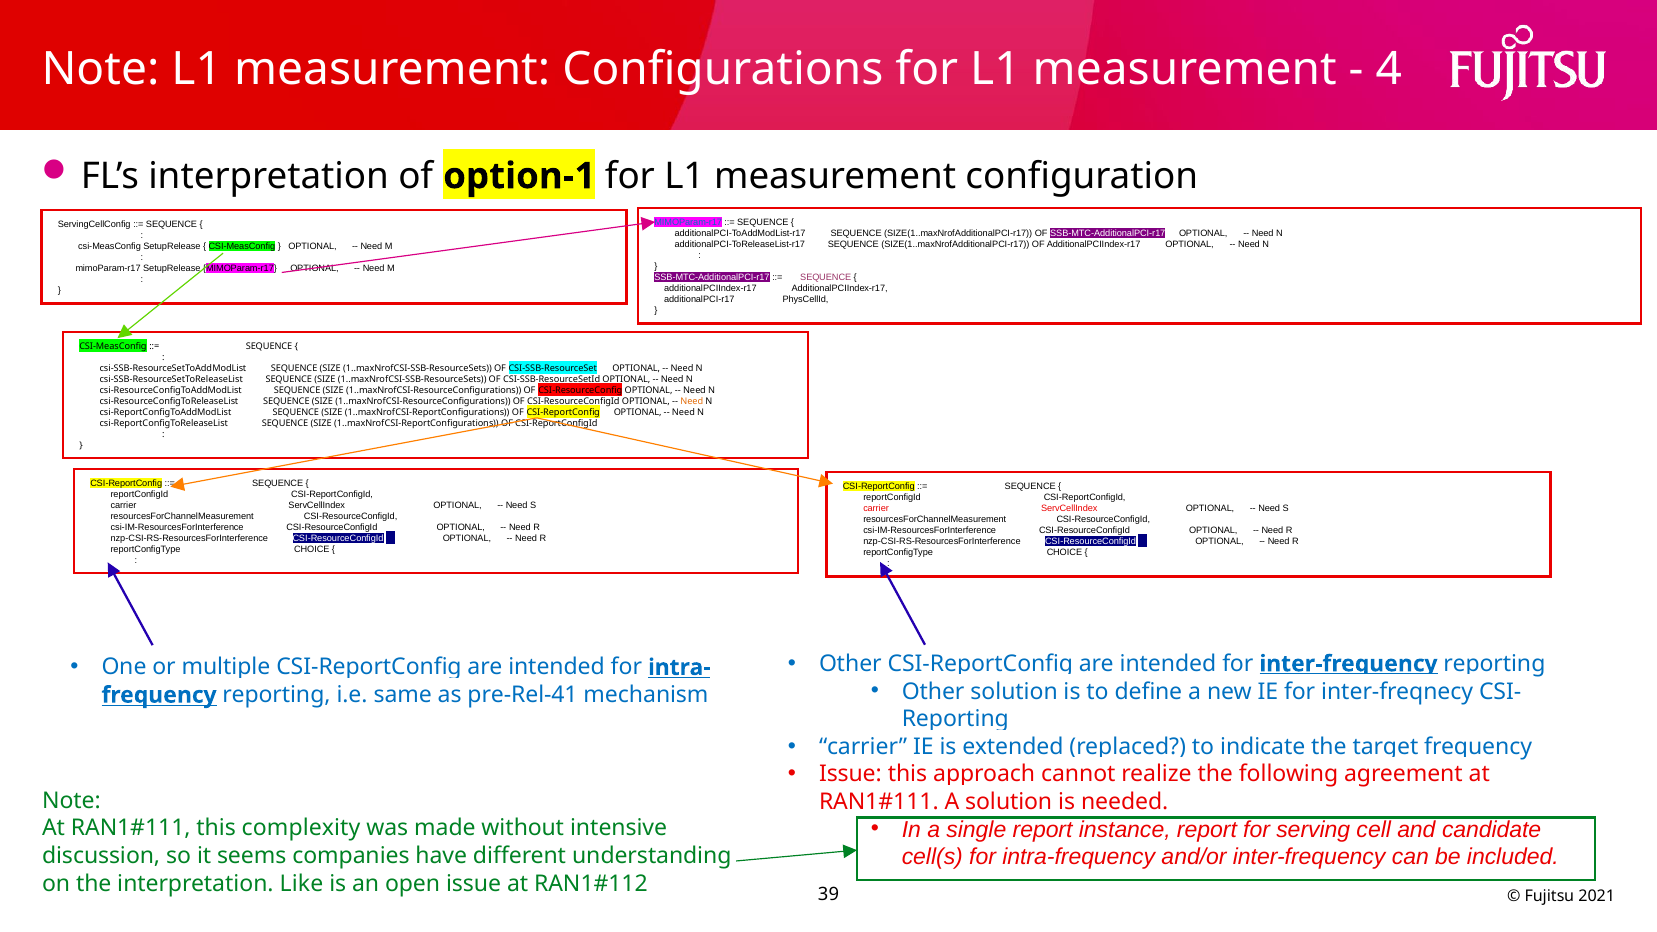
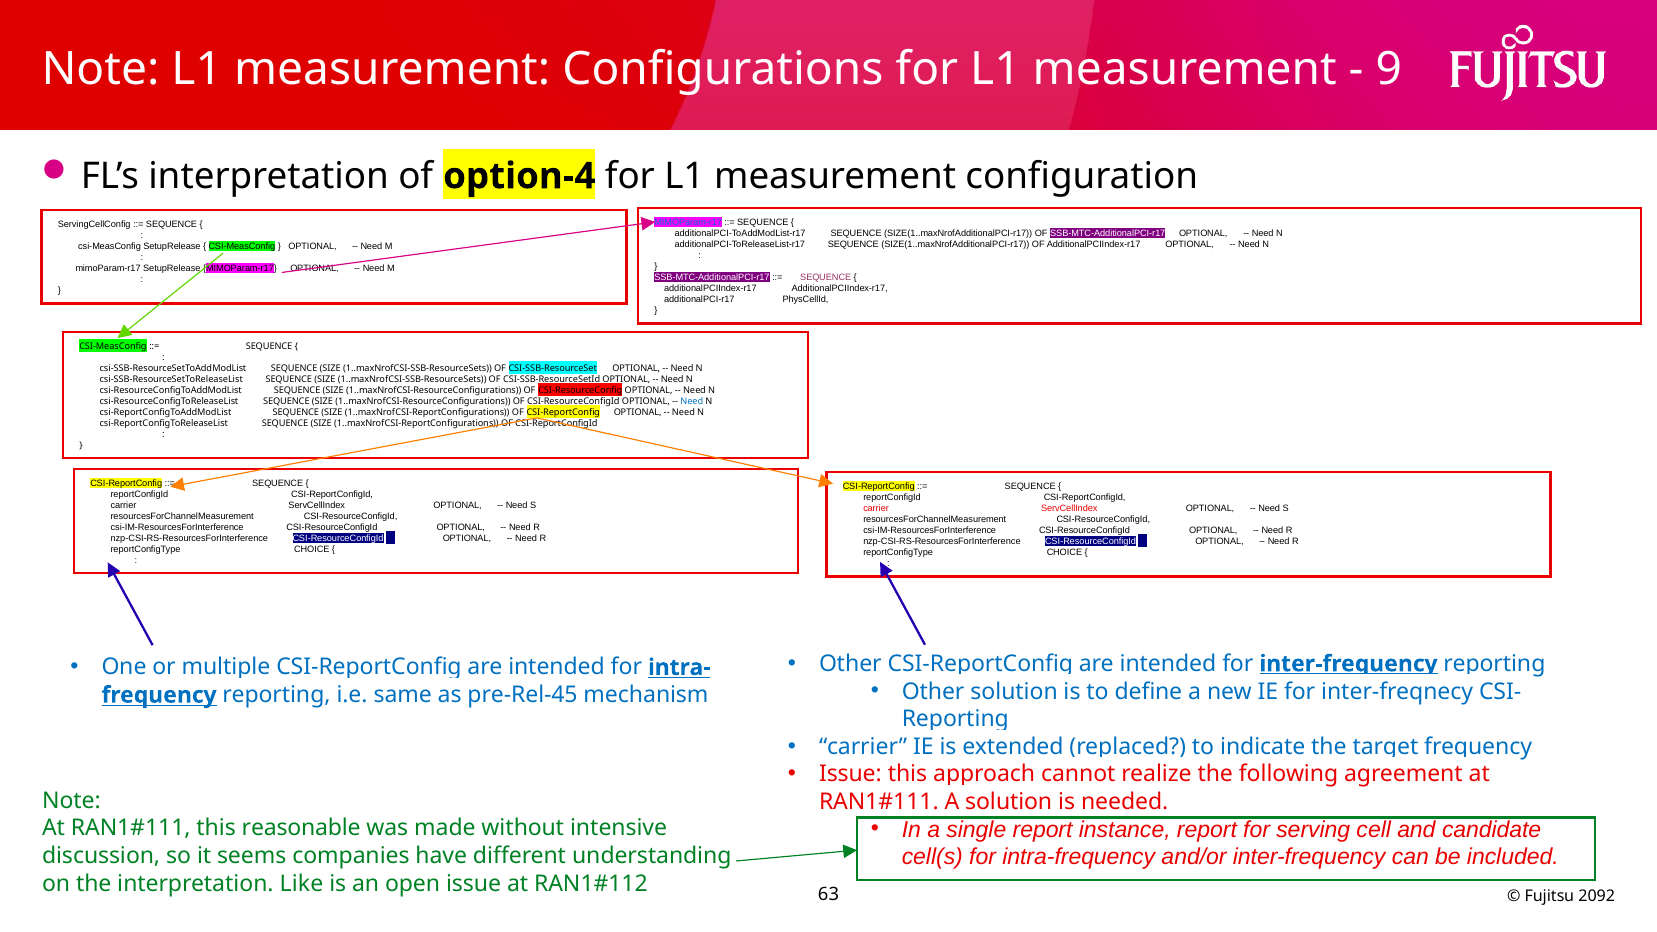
4: 4 -> 9 (1389, 69)
option-1: option-1 -> option-4 (519, 176)
Need colour: orange -> blue (692, 401)
pre-Rel-41: pre-Rel-41 -> pre-Rel-45 (523, 695)
complexity: complexity -> reasonable (301, 828)
39: 39 -> 63 (829, 895)
2021: 2021 -> 2092 (1597, 897)
